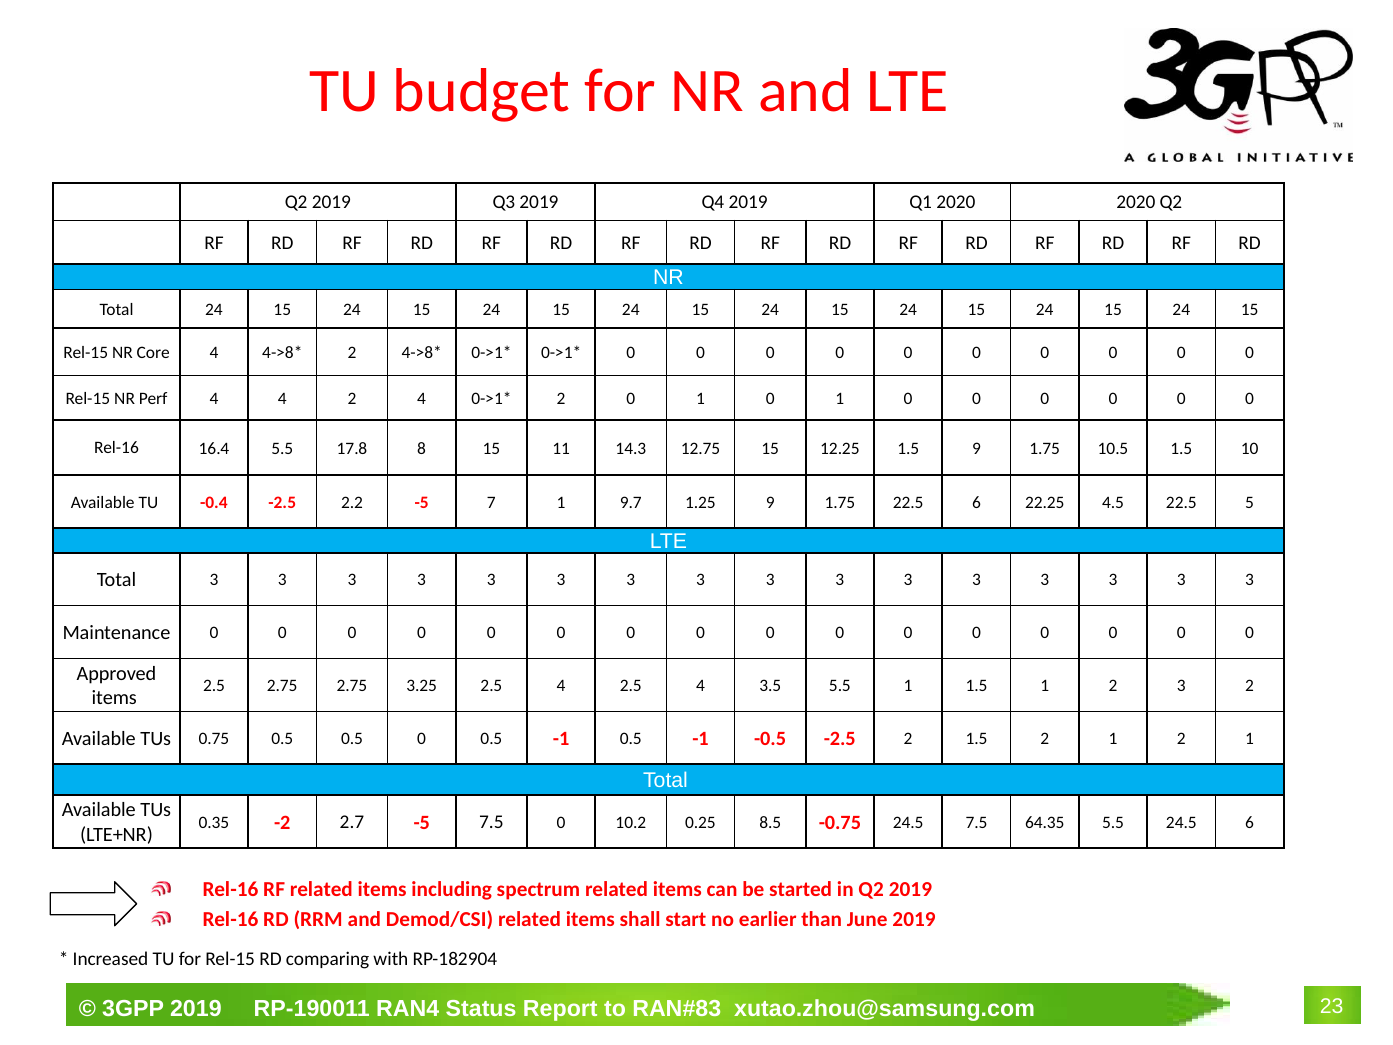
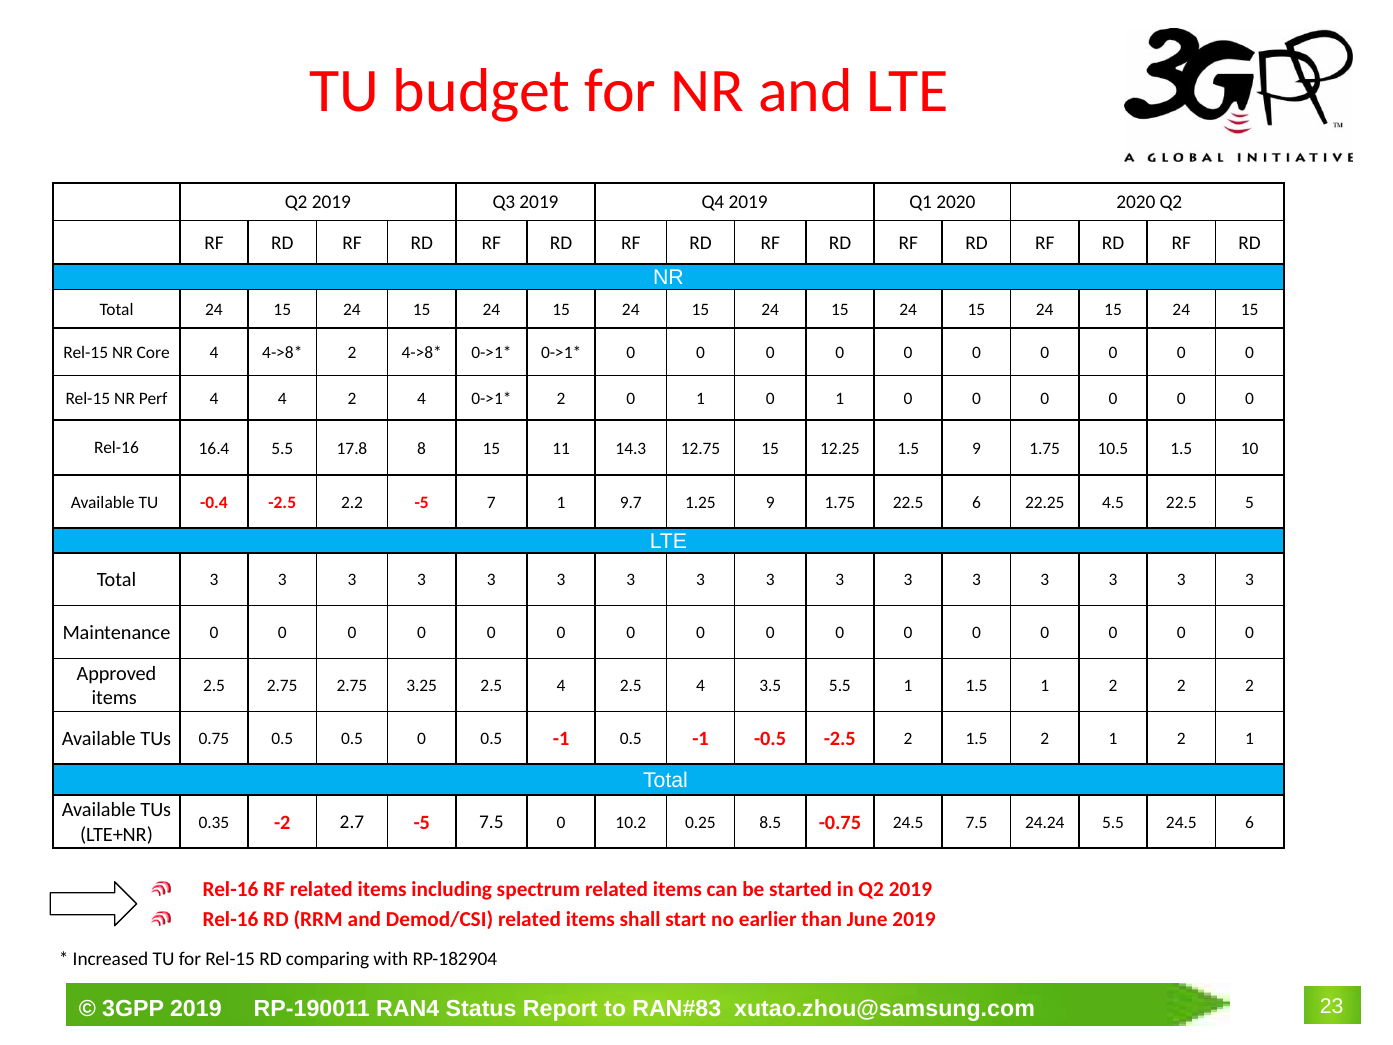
1 2 3: 3 -> 2 (1181, 686)
64.35: 64.35 -> 24.24 (1045, 822)
